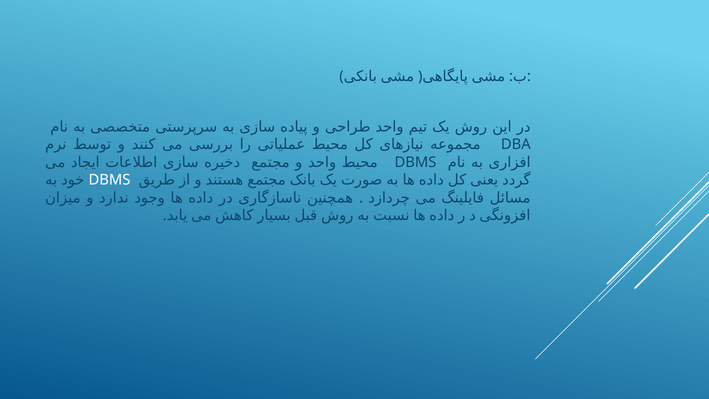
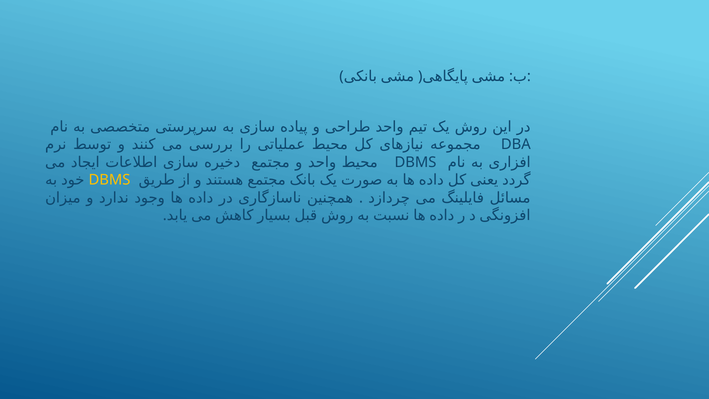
DBMS colour: white -> yellow (110, 180)
